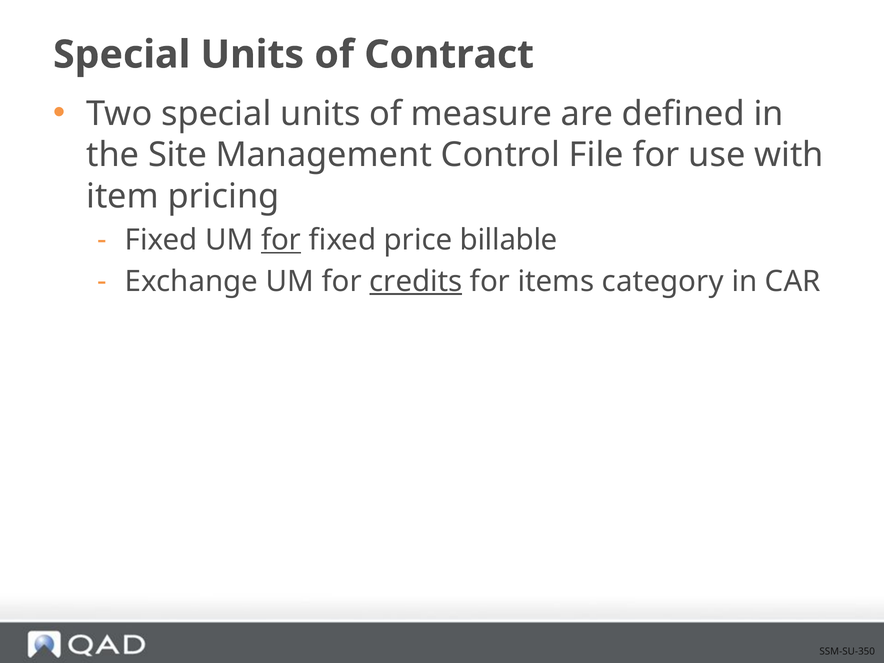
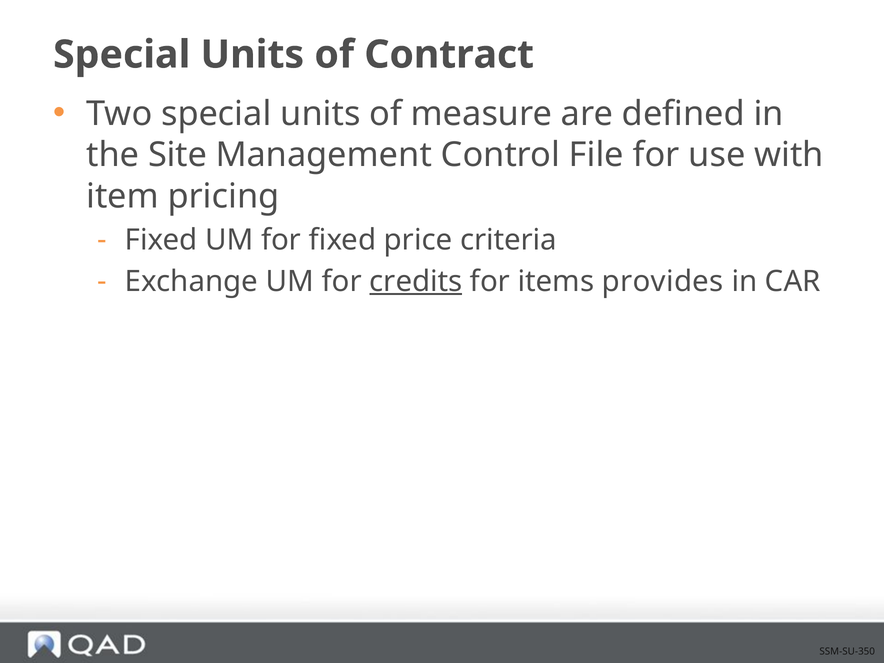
for underline: present -> none (281, 240)
billable: billable -> criteria (509, 240)
category: category -> provides (663, 281)
